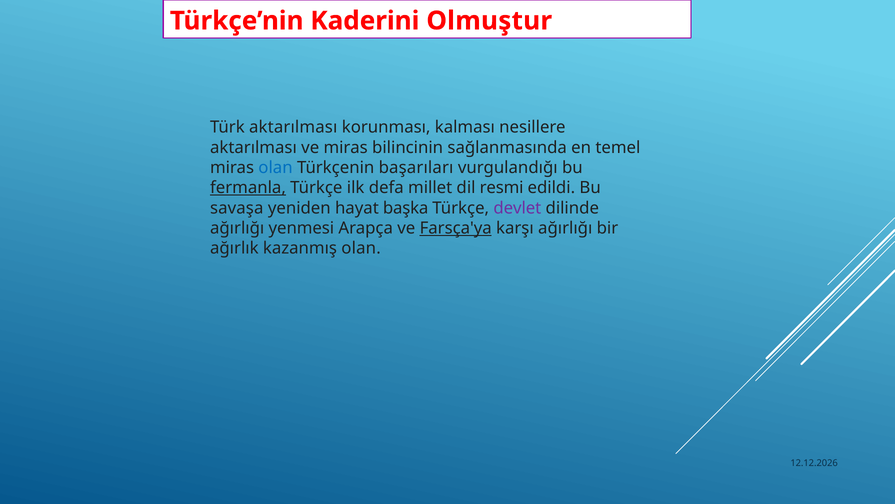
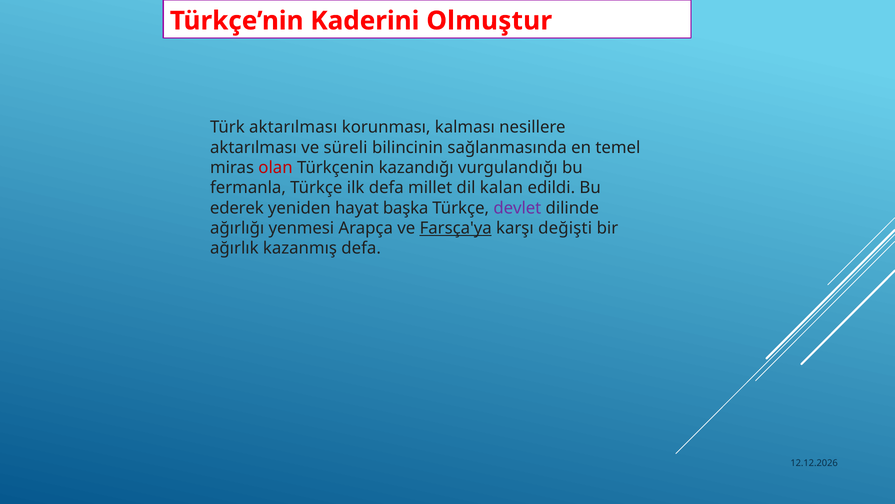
ve miras: miras -> süreli (346, 147)
olan colour: blue -> red (276, 168)
başarıları: başarıları -> kazandığı (416, 168)
fermanla underline: present -> none (248, 188)
resmi: resmi -> kalan (501, 188)
savaşa: savaşa -> ederek (237, 208)
karşı ağırlığı: ağırlığı -> değişti (565, 228)
kazanmış olan: olan -> defa (361, 248)
